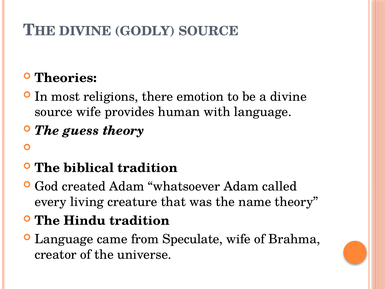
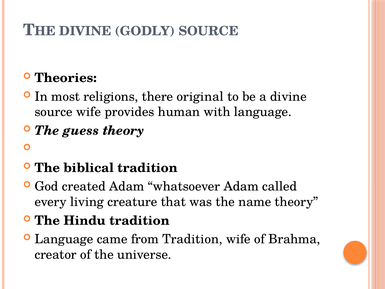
emotion: emotion -> original (200, 96)
from Speculate: Speculate -> Tradition (192, 239)
